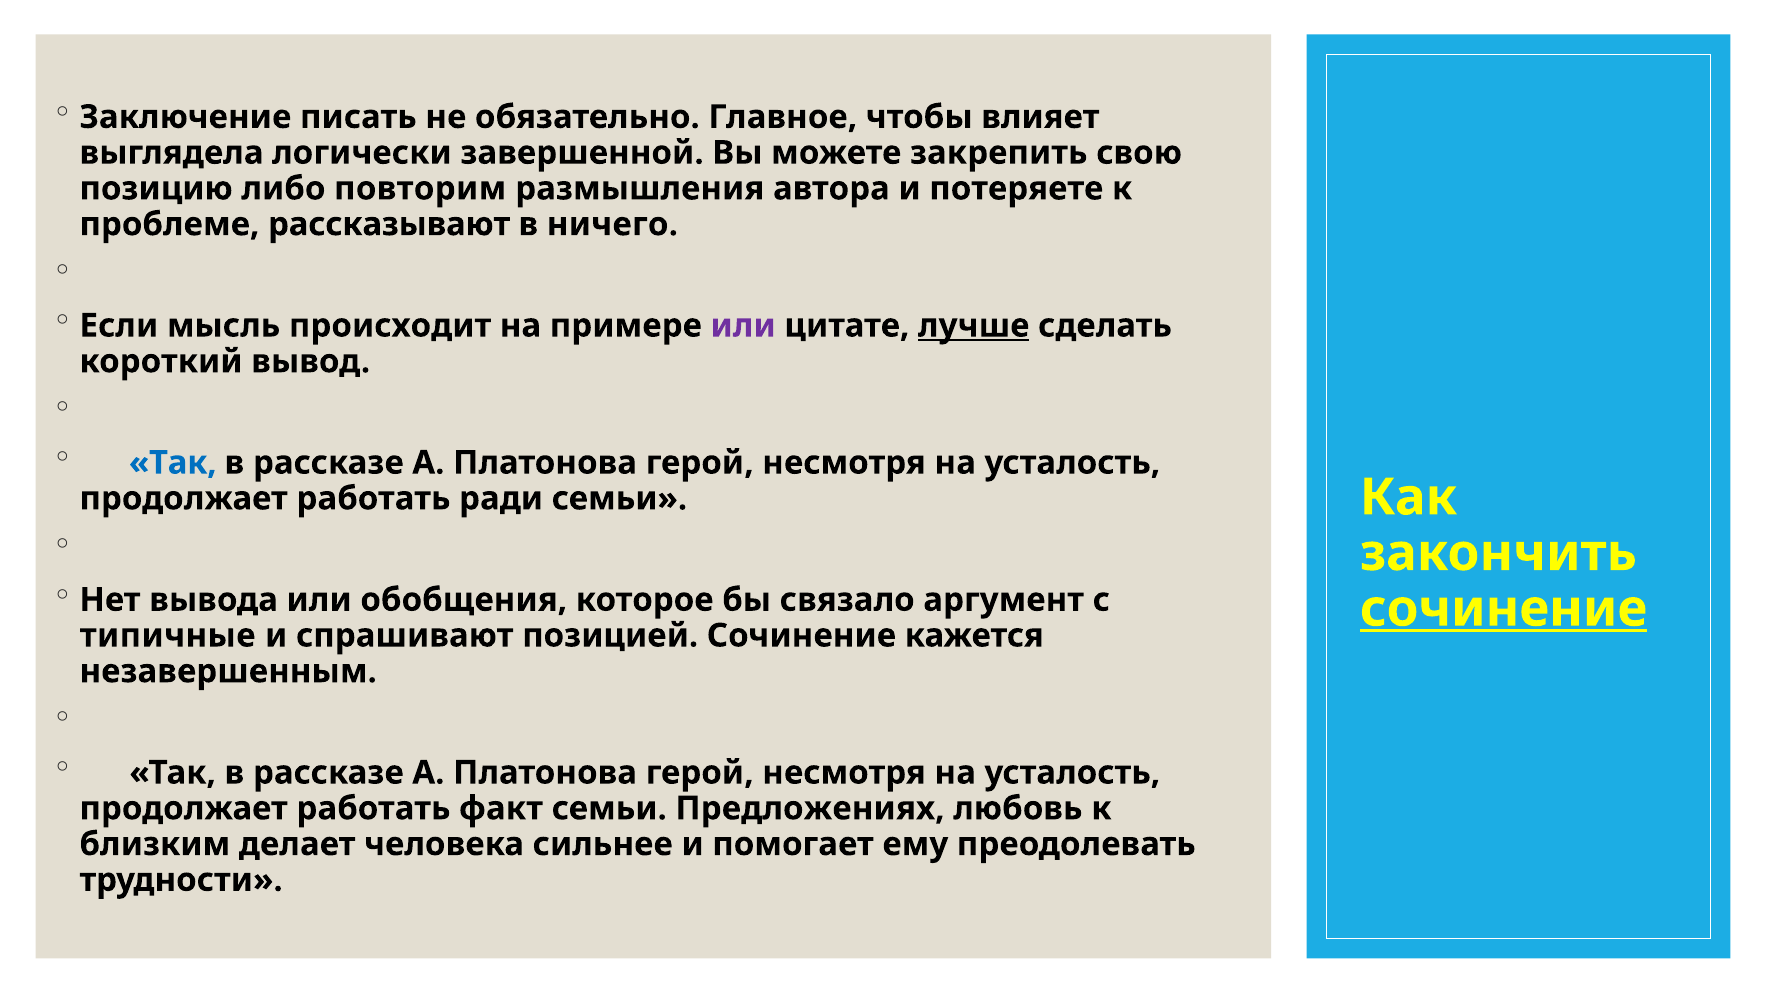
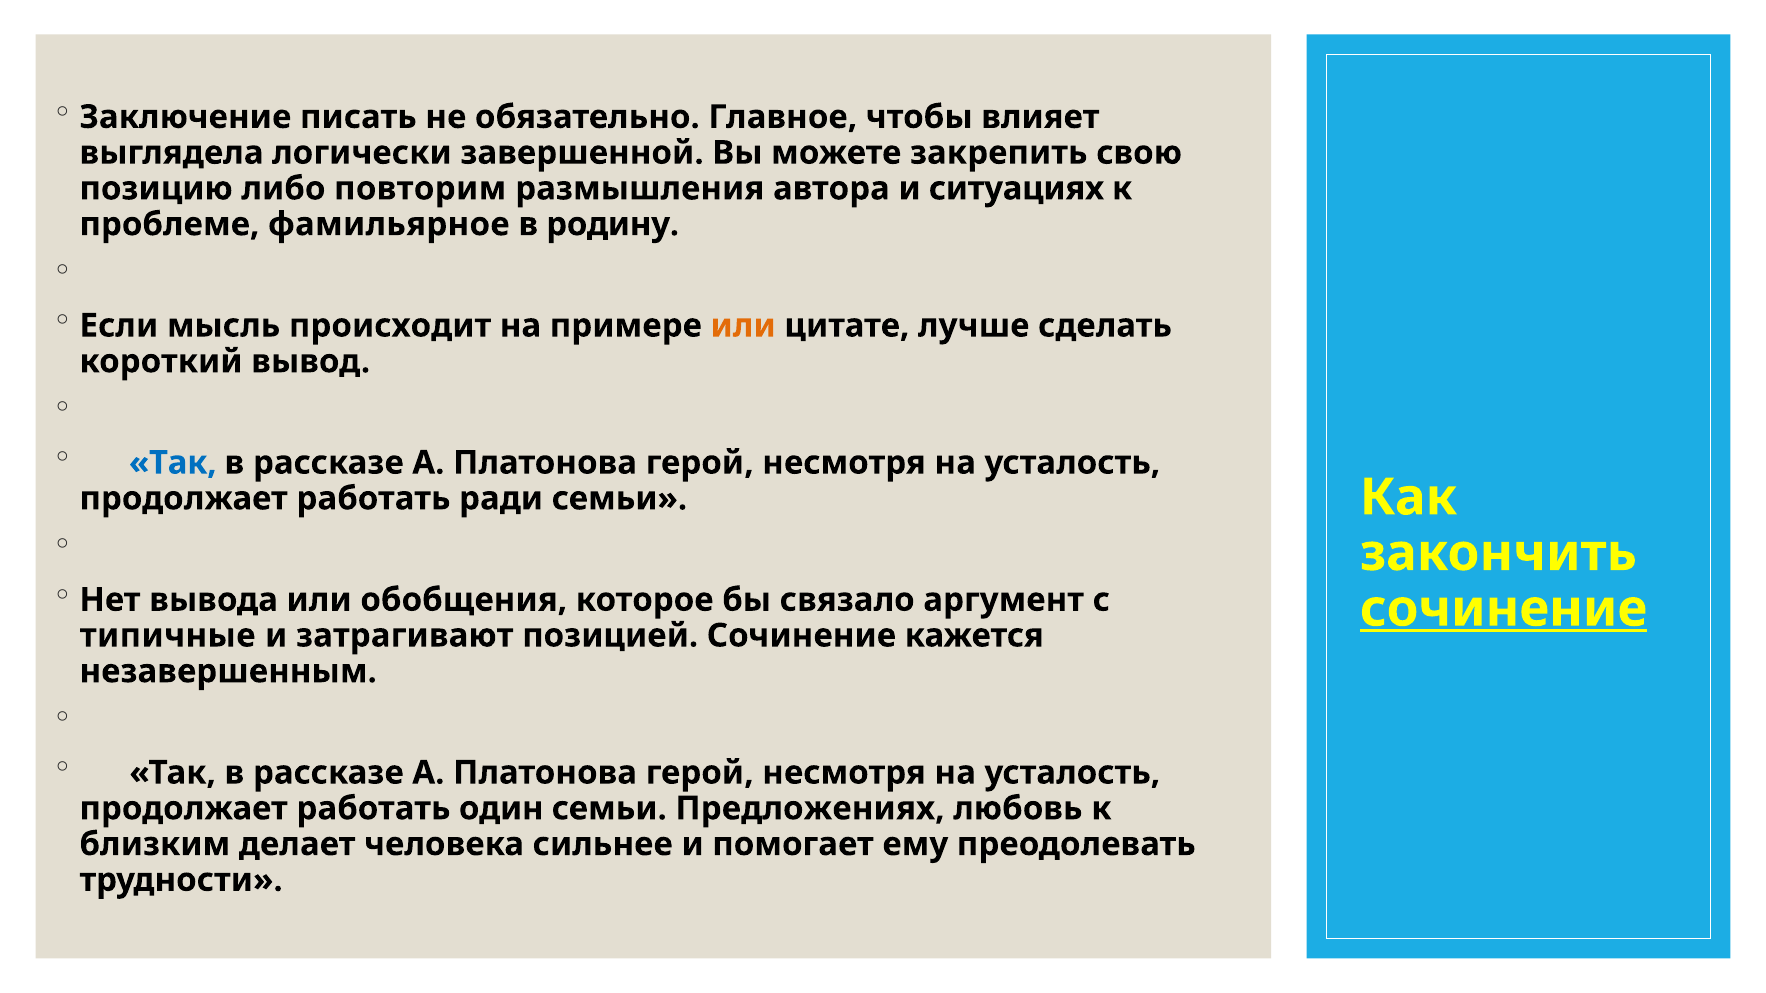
потеряете: потеряете -> ситуациях (1016, 189)
рассказывают: рассказывают -> фамильярное (389, 224)
ничего: ничего -> родину (613, 224)
или colour: purple -> orange (743, 326)
лучше underline: present -> none (974, 326)
спрашивают: спрашивают -> затрагивают (405, 636)
факт: факт -> один (501, 809)
